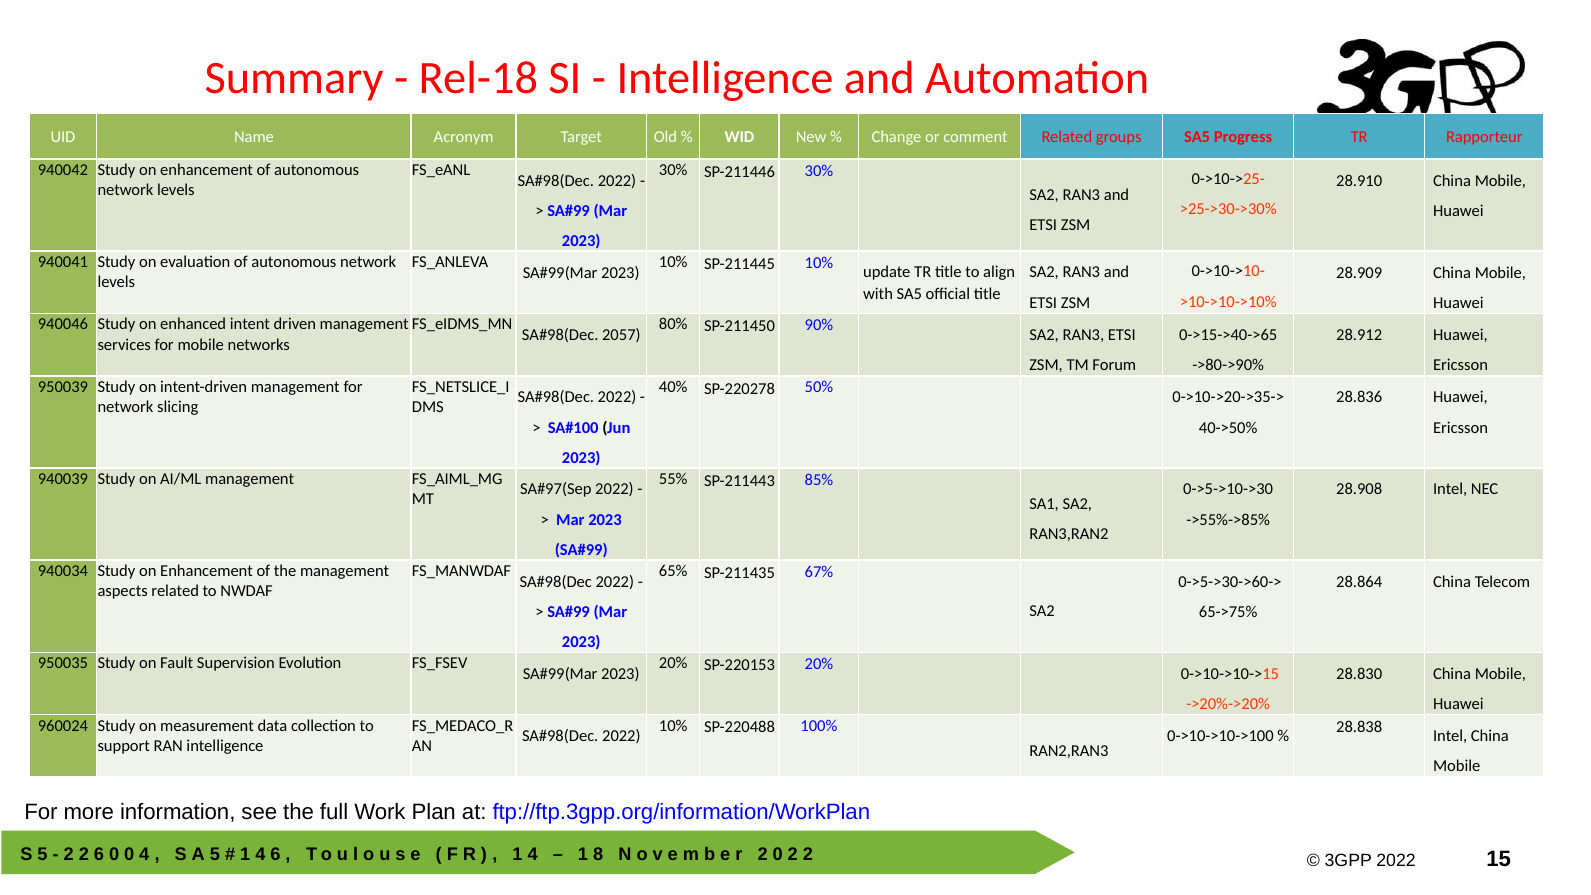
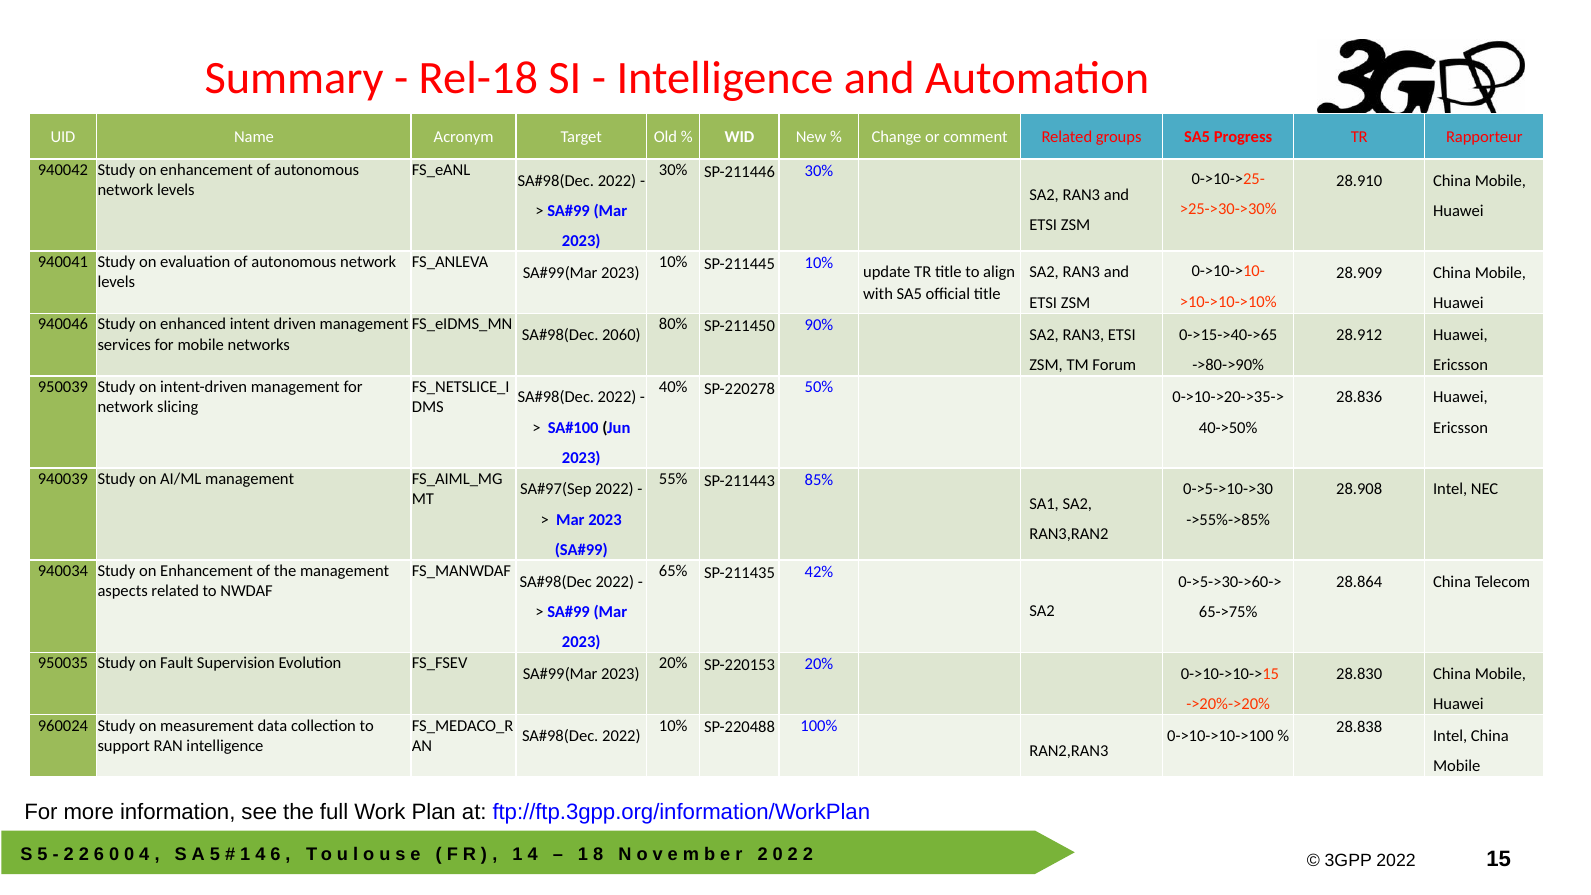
2057: 2057 -> 2060 (621, 335)
67%: 67% -> 42% (819, 572)
